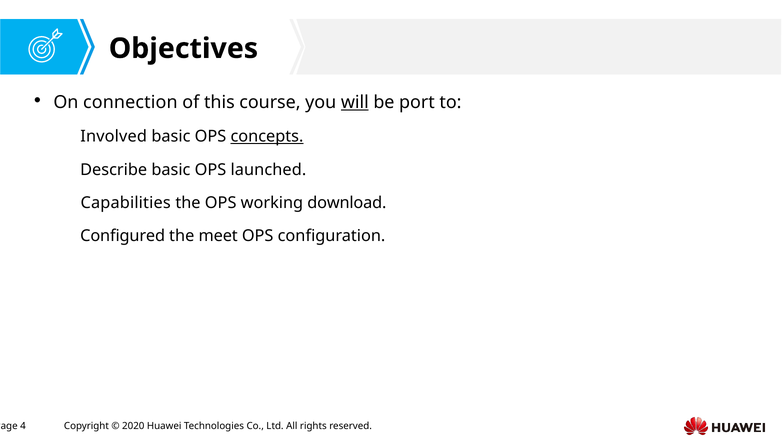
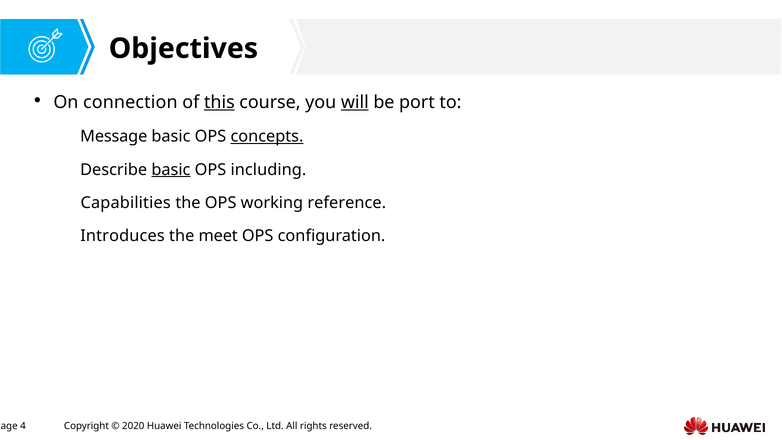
this underline: none -> present (219, 102)
Involved: Involved -> Message (114, 136)
basic underline: none -> present (171, 170)
launched: launched -> including (268, 170)
download: download -> reference (347, 203)
Configured: Configured -> Introduces (122, 236)
